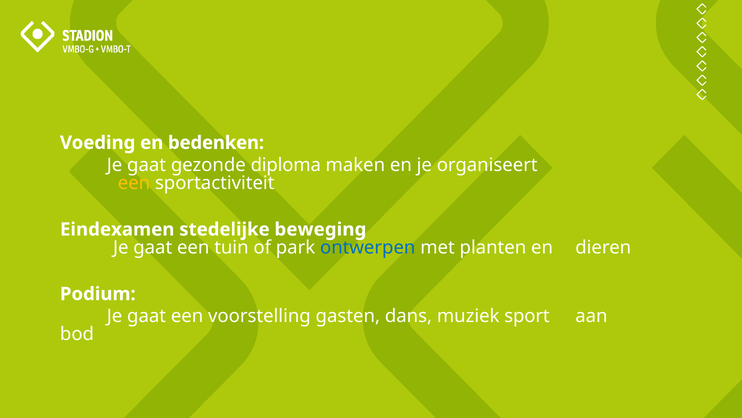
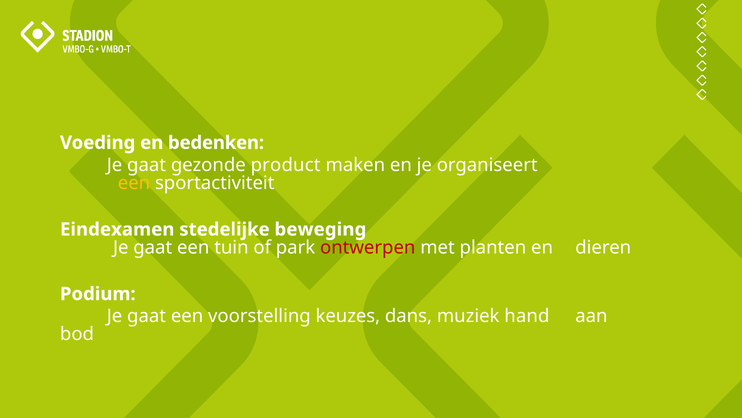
diploma: diploma -> product (286, 165)
ontwerpen colour: blue -> red (368, 247)
gasten: gasten -> keuzes (348, 316)
sport: sport -> hand (527, 316)
